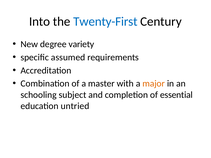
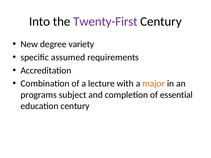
Twenty-First colour: blue -> purple (105, 22)
master: master -> lecture (101, 84)
schooling: schooling -> programs (39, 95)
education untried: untried -> century (75, 106)
